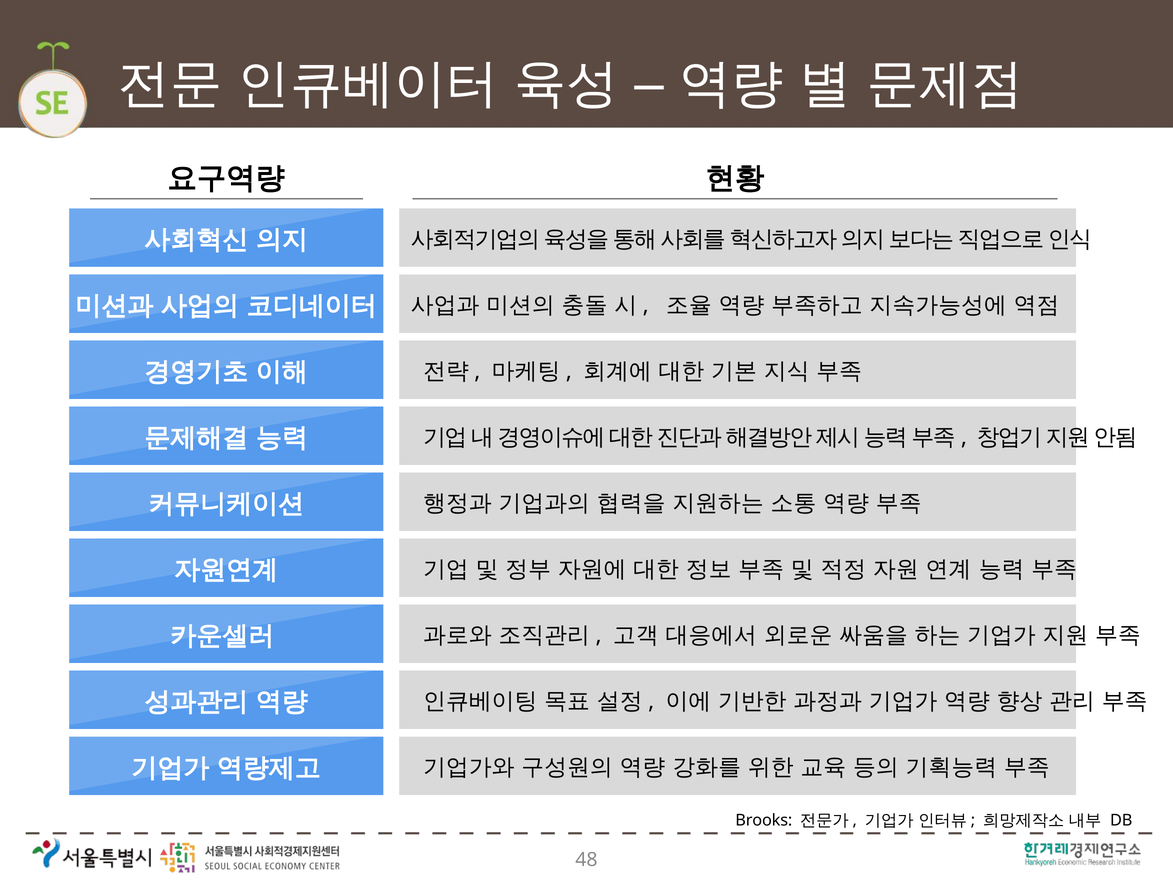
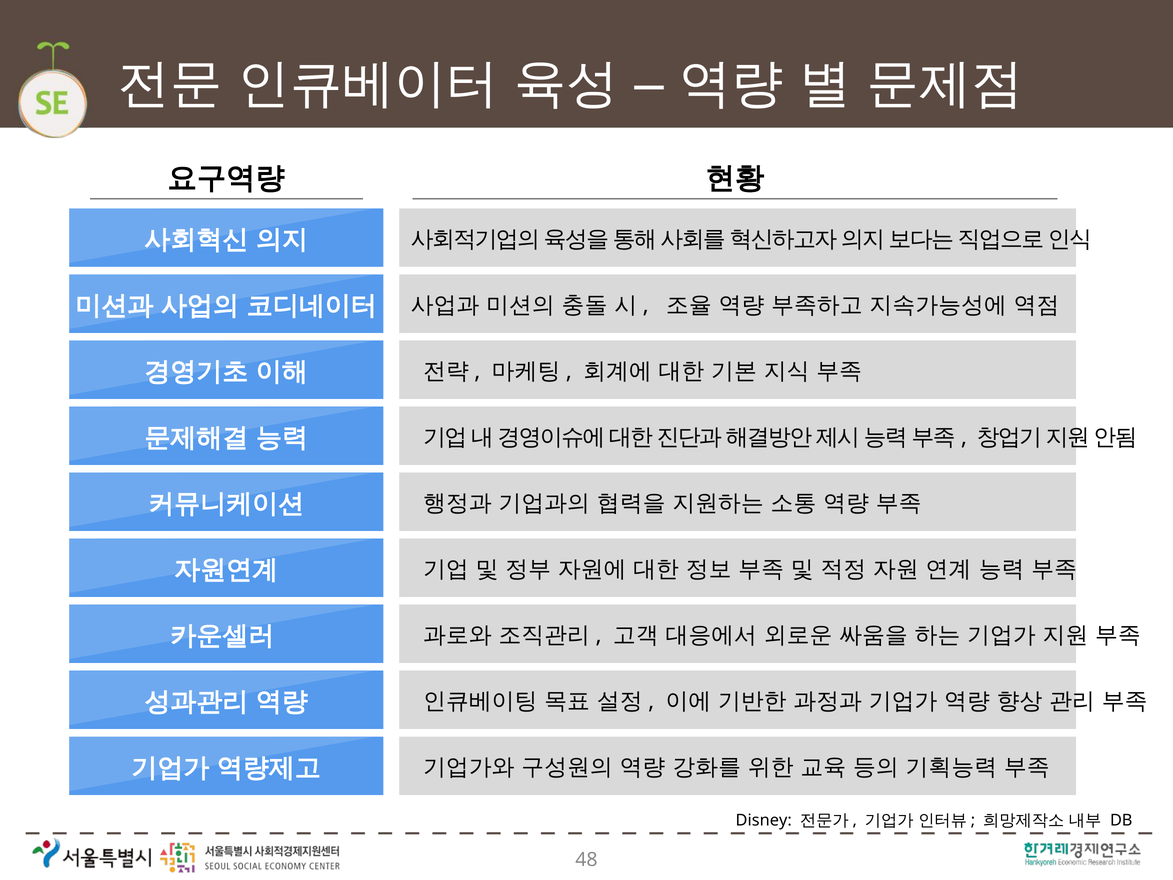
Brooks: Brooks -> Disney (764, 820)
